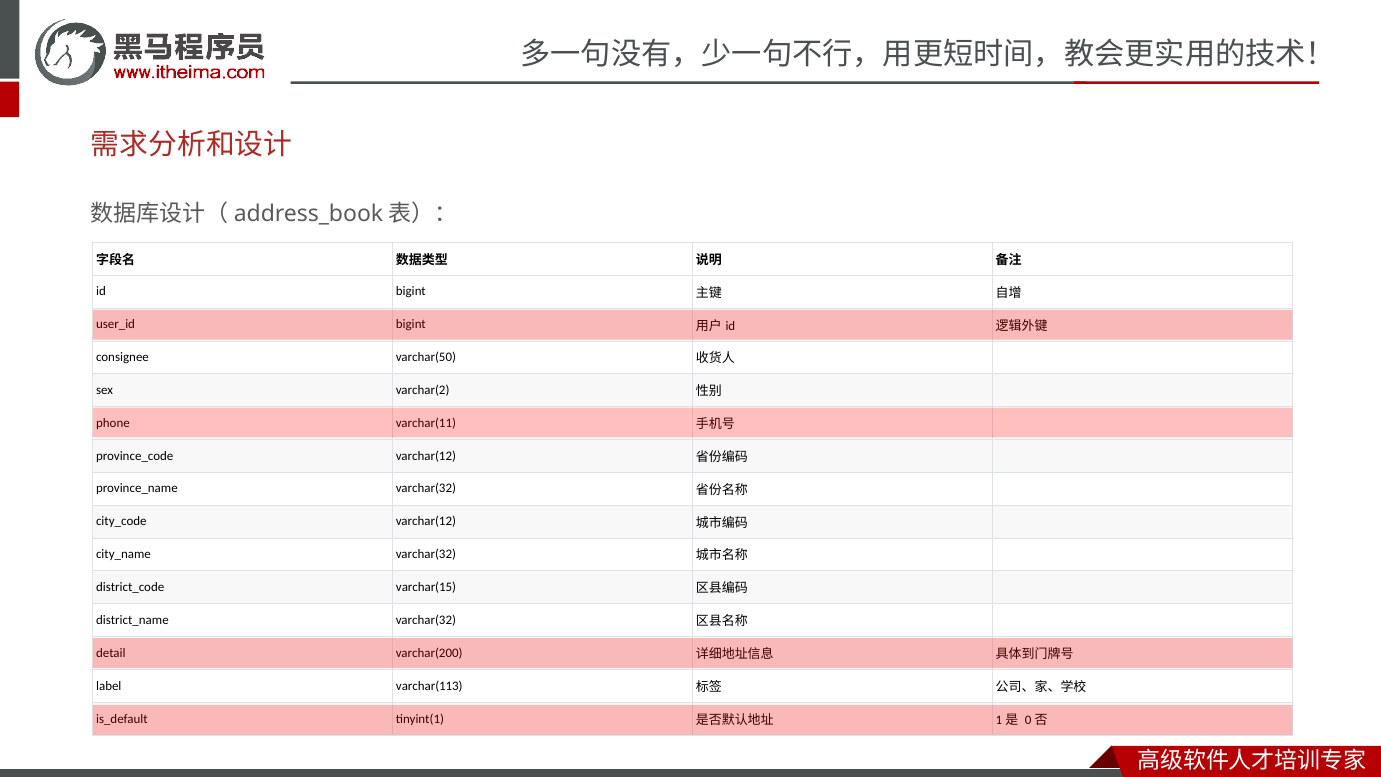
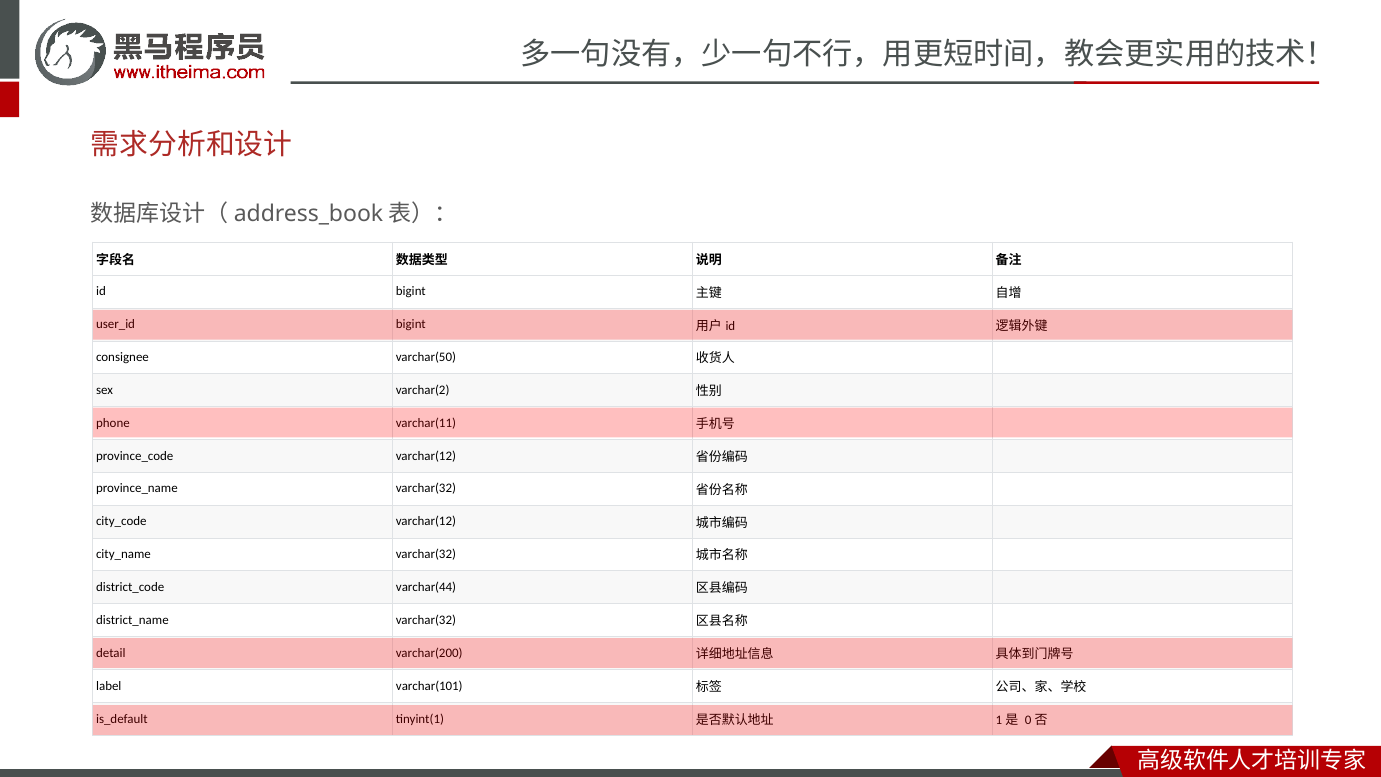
varchar(15: varchar(15 -> varchar(44 (426, 587)
varchar(113: varchar(113 -> varchar(101 (429, 686)
